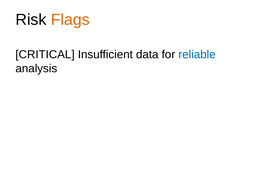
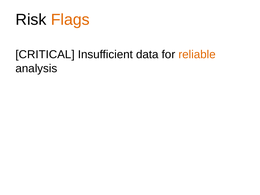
reliable colour: blue -> orange (197, 55)
